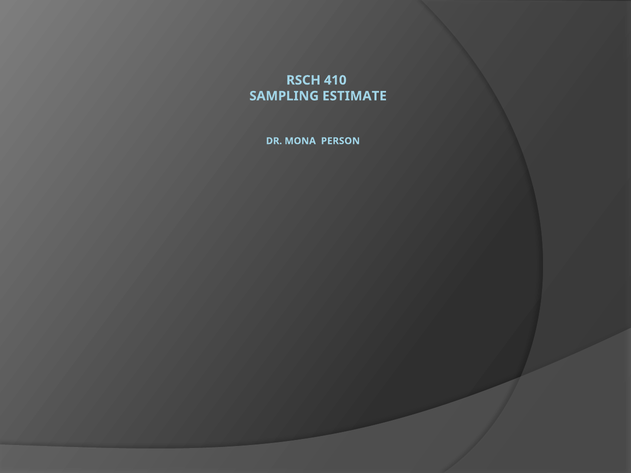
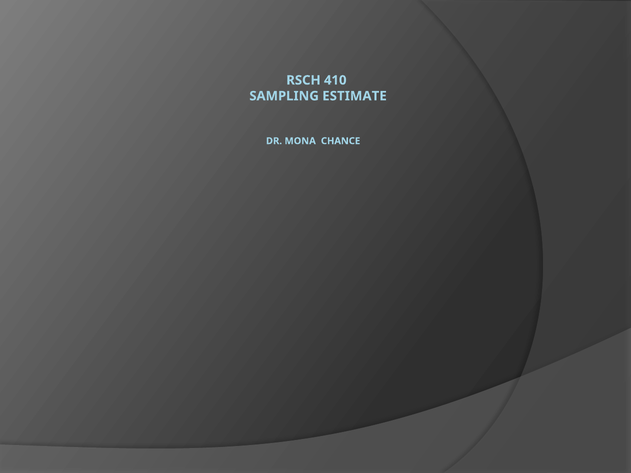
PERSON: PERSON -> CHANCE (341, 141)
